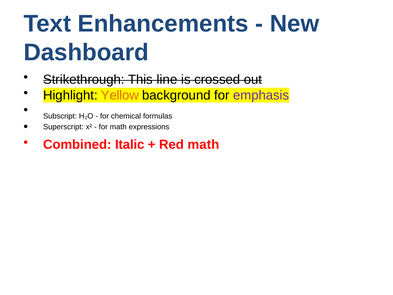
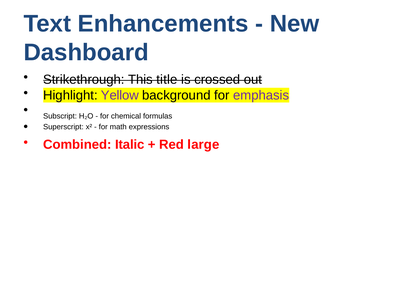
line: line -> title (167, 79)
Yellow colour: orange -> purple (120, 95)
Red math: math -> large (203, 145)
